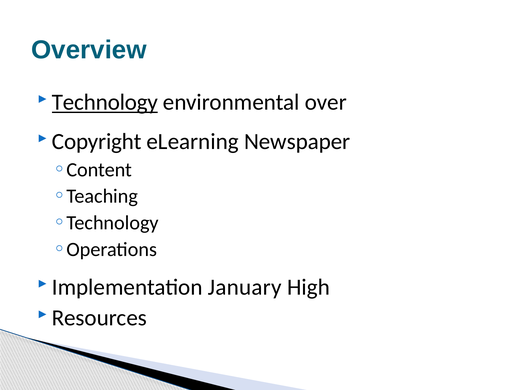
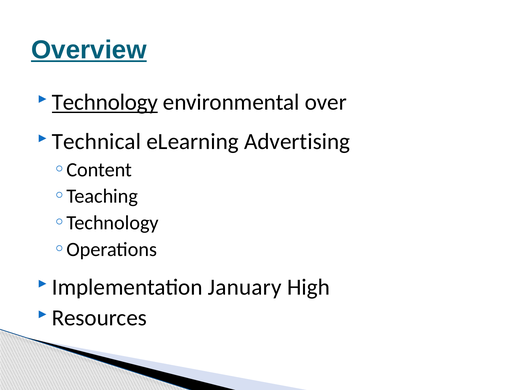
Overview underline: none -> present (89, 50)
Copyright: Copyright -> Technical (97, 142)
Newspaper: Newspaper -> Advertising (297, 142)
